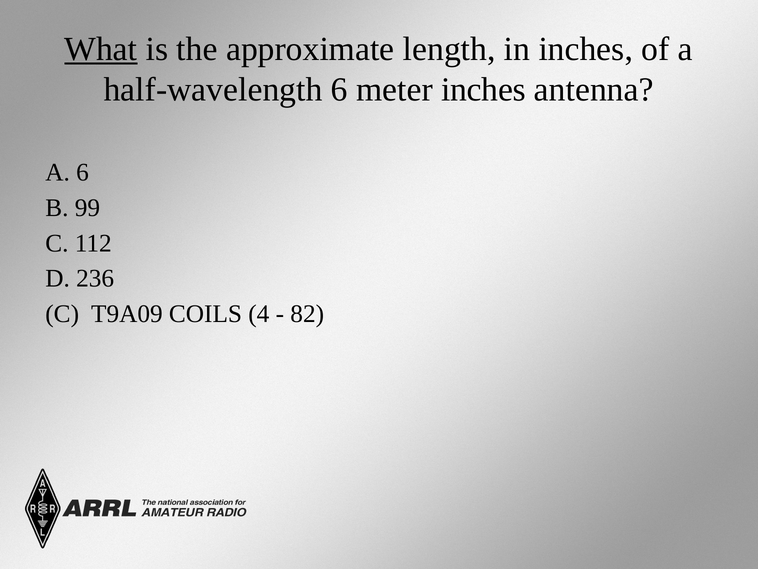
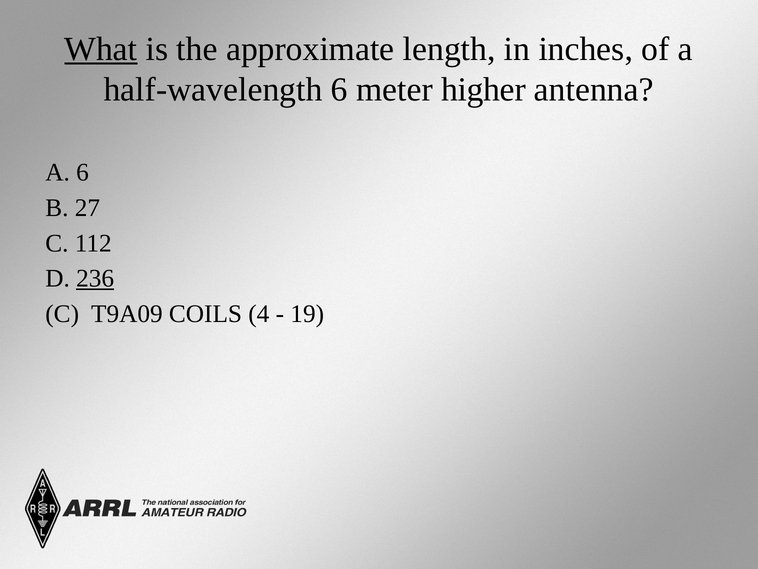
meter inches: inches -> higher (484, 90)
99: 99 -> 27 (87, 208)
236 underline: none -> present (95, 278)
82: 82 -> 19 (307, 314)
